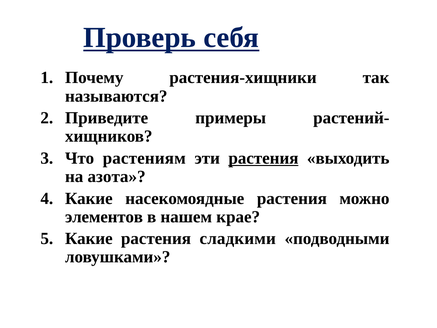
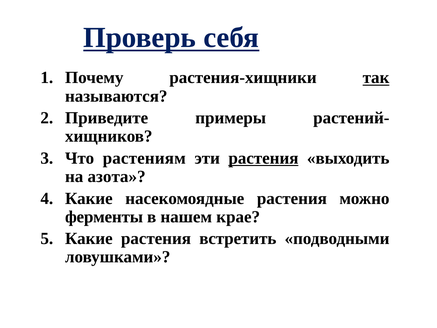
так underline: none -> present (376, 78)
элементов: элементов -> ферменты (104, 217)
сладкими: сладкими -> встретить (238, 238)
